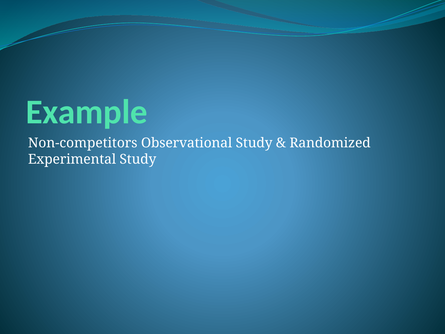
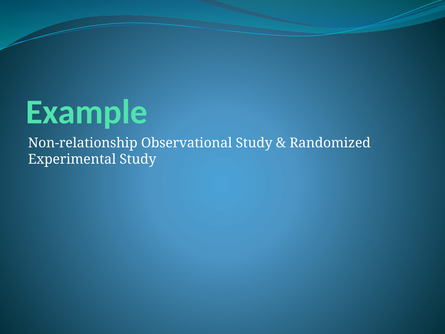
Non-competitors: Non-competitors -> Non-relationship (83, 143)
